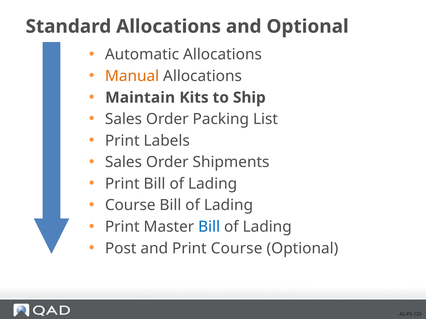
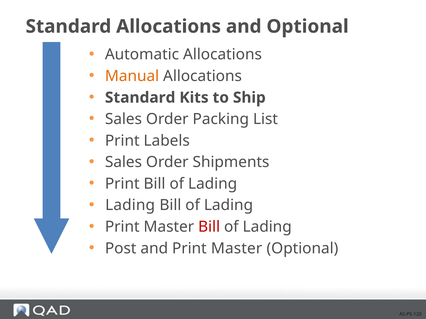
Maintain: Maintain -> Standard (140, 98)
Course: Course -> Lading (130, 206)
Bill colour: blue -> red (209, 227)
and Print Course: Course -> Master (237, 249)
